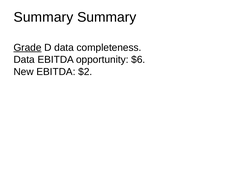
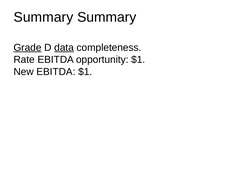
data underline: none -> present (64, 47)
Data: Data -> Rate (24, 59)
opportunity $6: $6 -> $1 (138, 59)
EBITDA $2: $2 -> $1 (85, 72)
